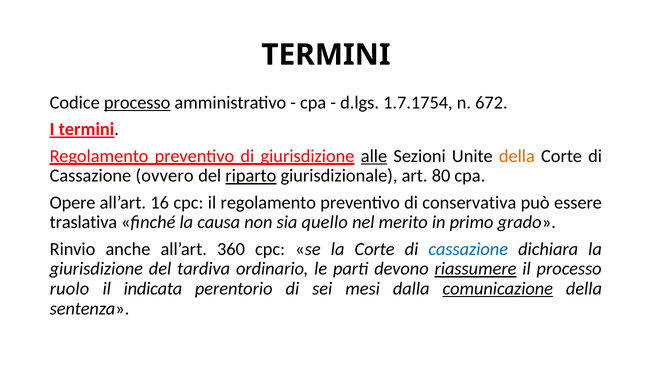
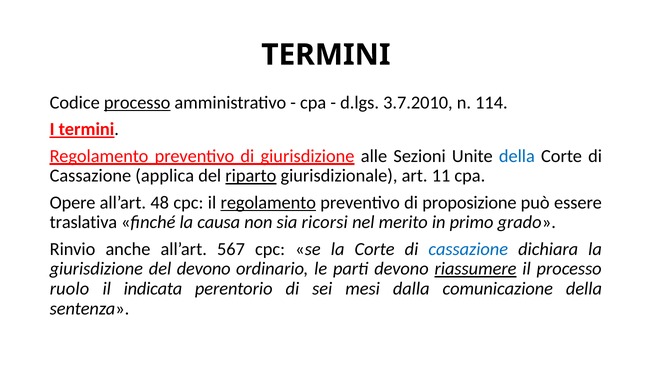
1.7.1754: 1.7.1754 -> 3.7.2010 (418, 103)
672: 672 -> 114 (491, 103)
alle underline: present -> none (374, 156)
della colour: orange -> blue (517, 156)
ovvero: ovvero -> applica (165, 176)
80: 80 -> 11 (441, 176)
16: 16 -> 48 (160, 202)
regolamento underline: none -> present (268, 202)
conservativa: conservativa -> proposizione (469, 202)
quello: quello -> ricorsi (325, 222)
360: 360 -> 567 (231, 249)
del tardiva: tardiva -> devono (204, 269)
comunicazione underline: present -> none (498, 288)
